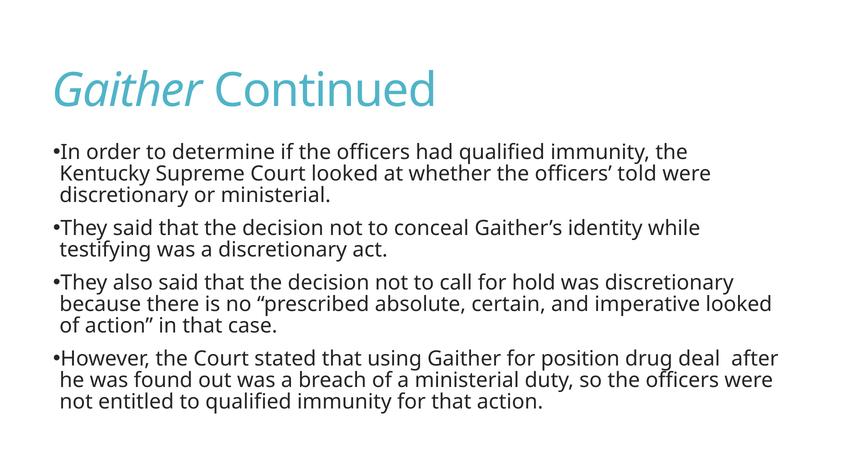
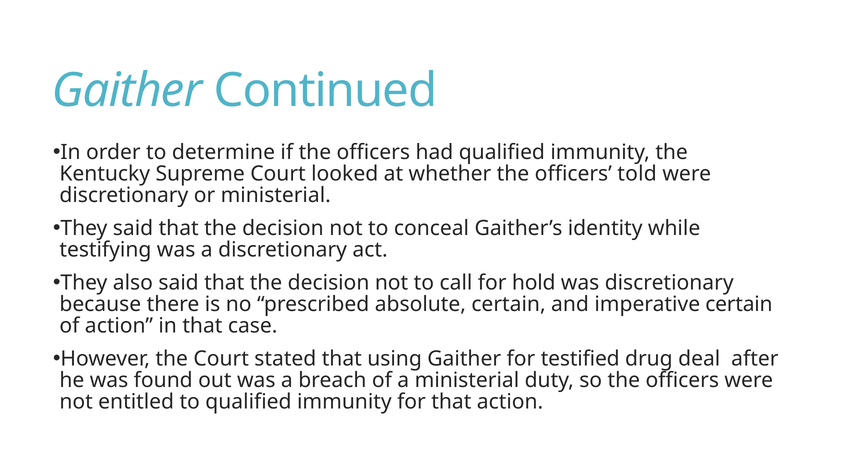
imperative looked: looked -> certain (739, 304)
position: position -> testified (580, 359)
